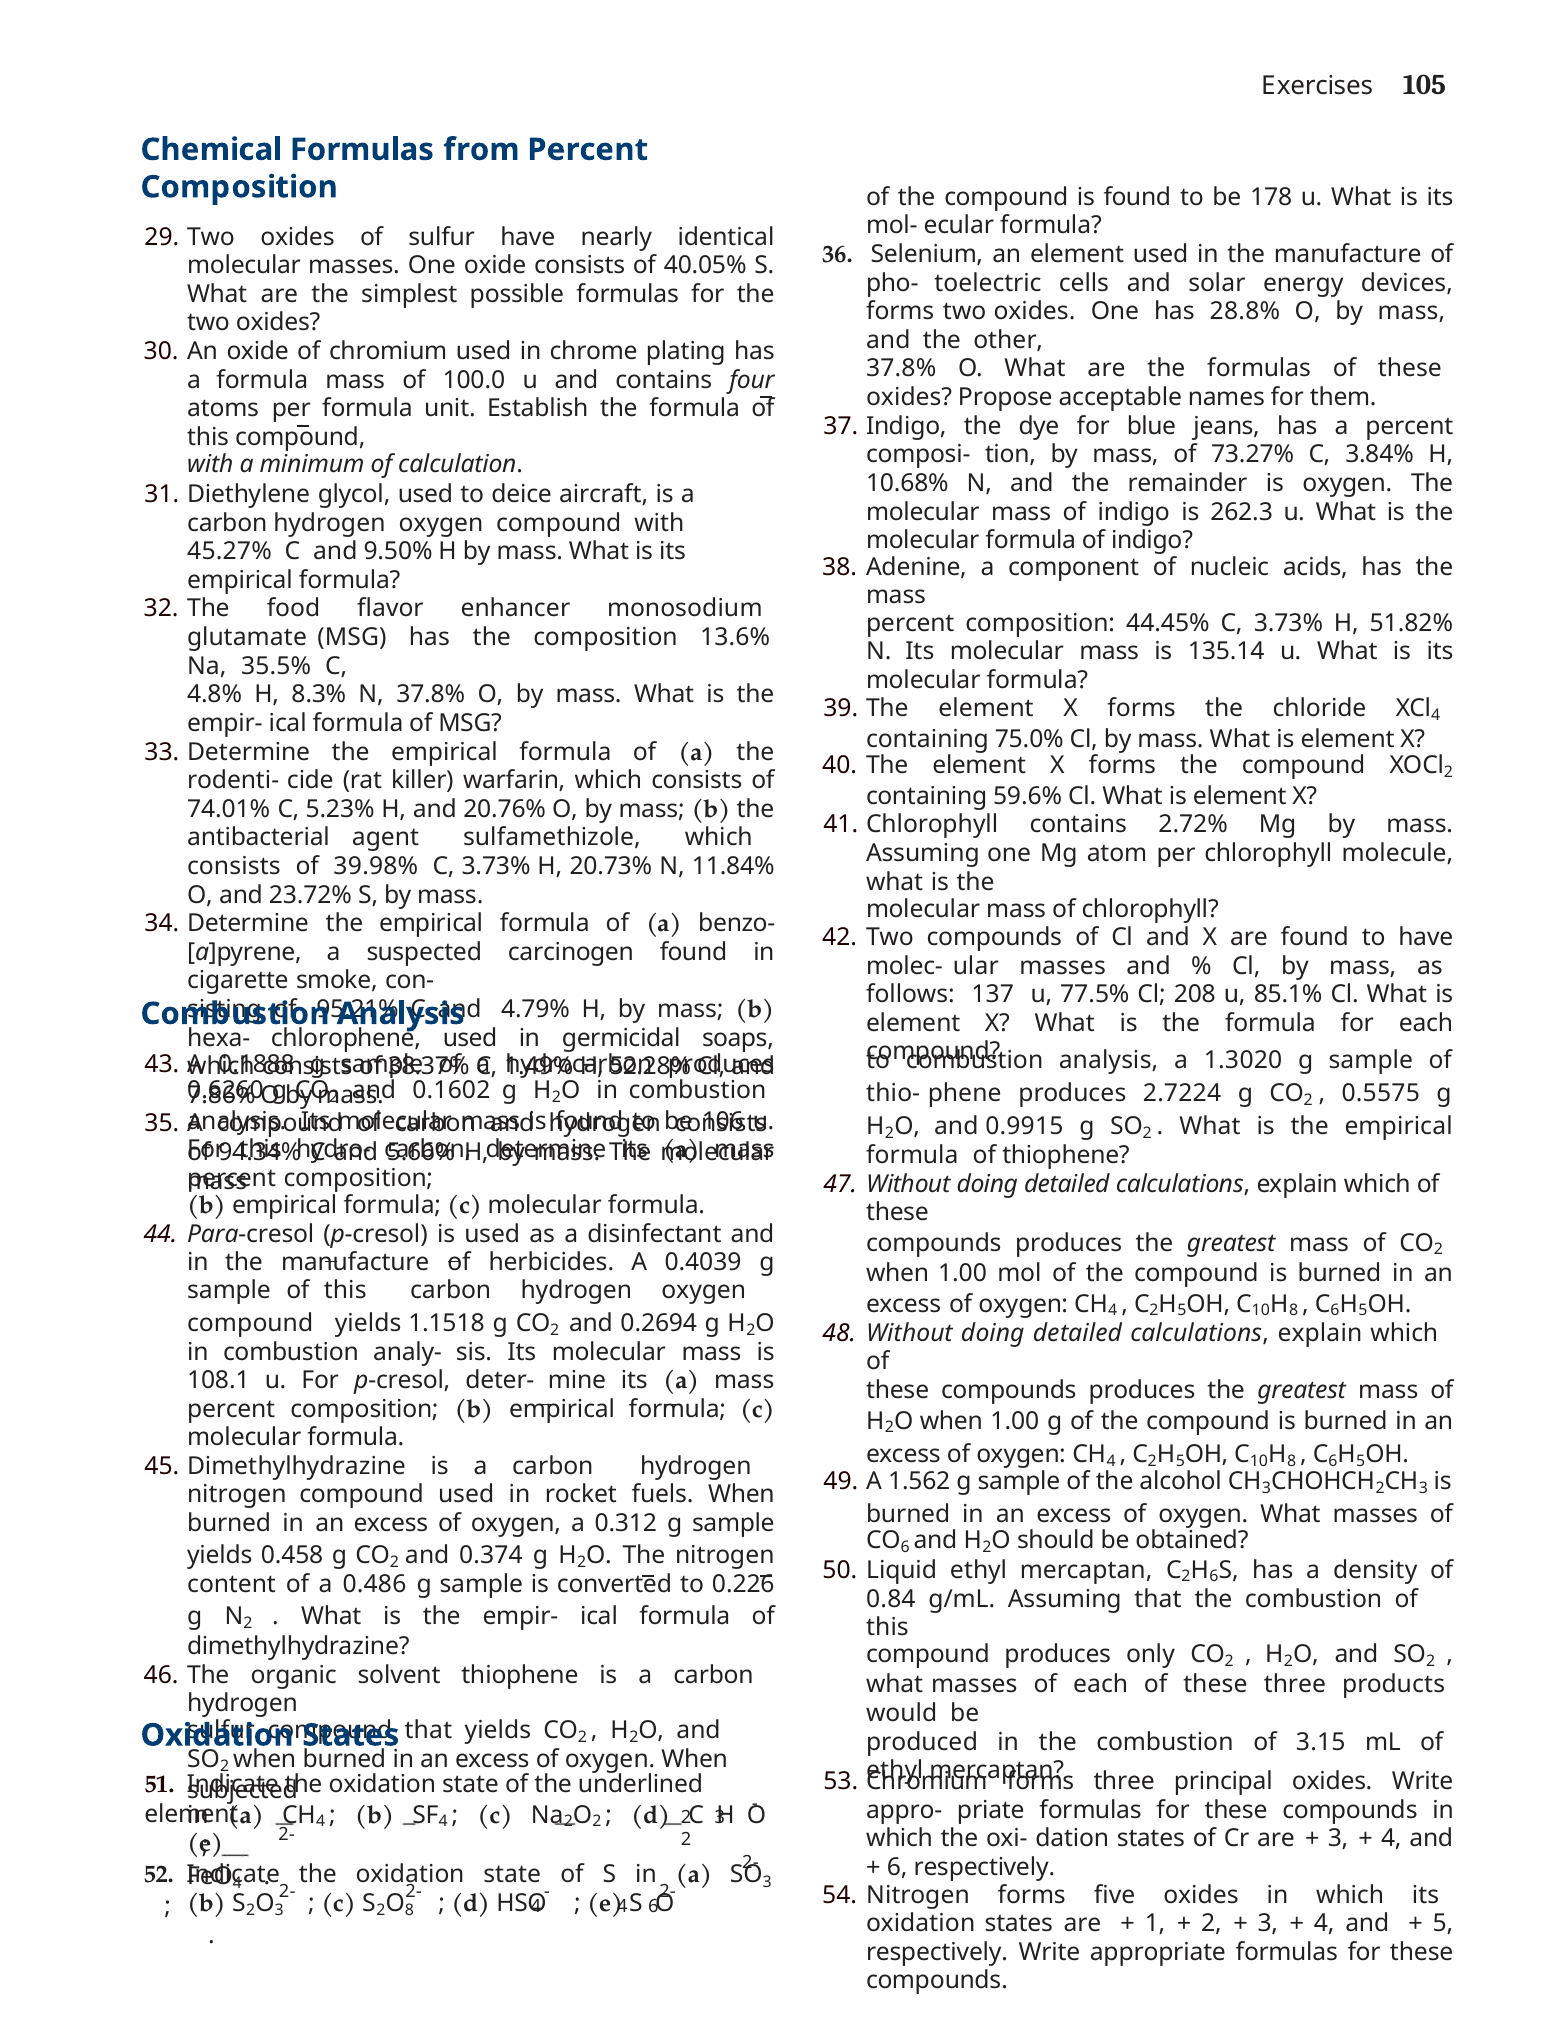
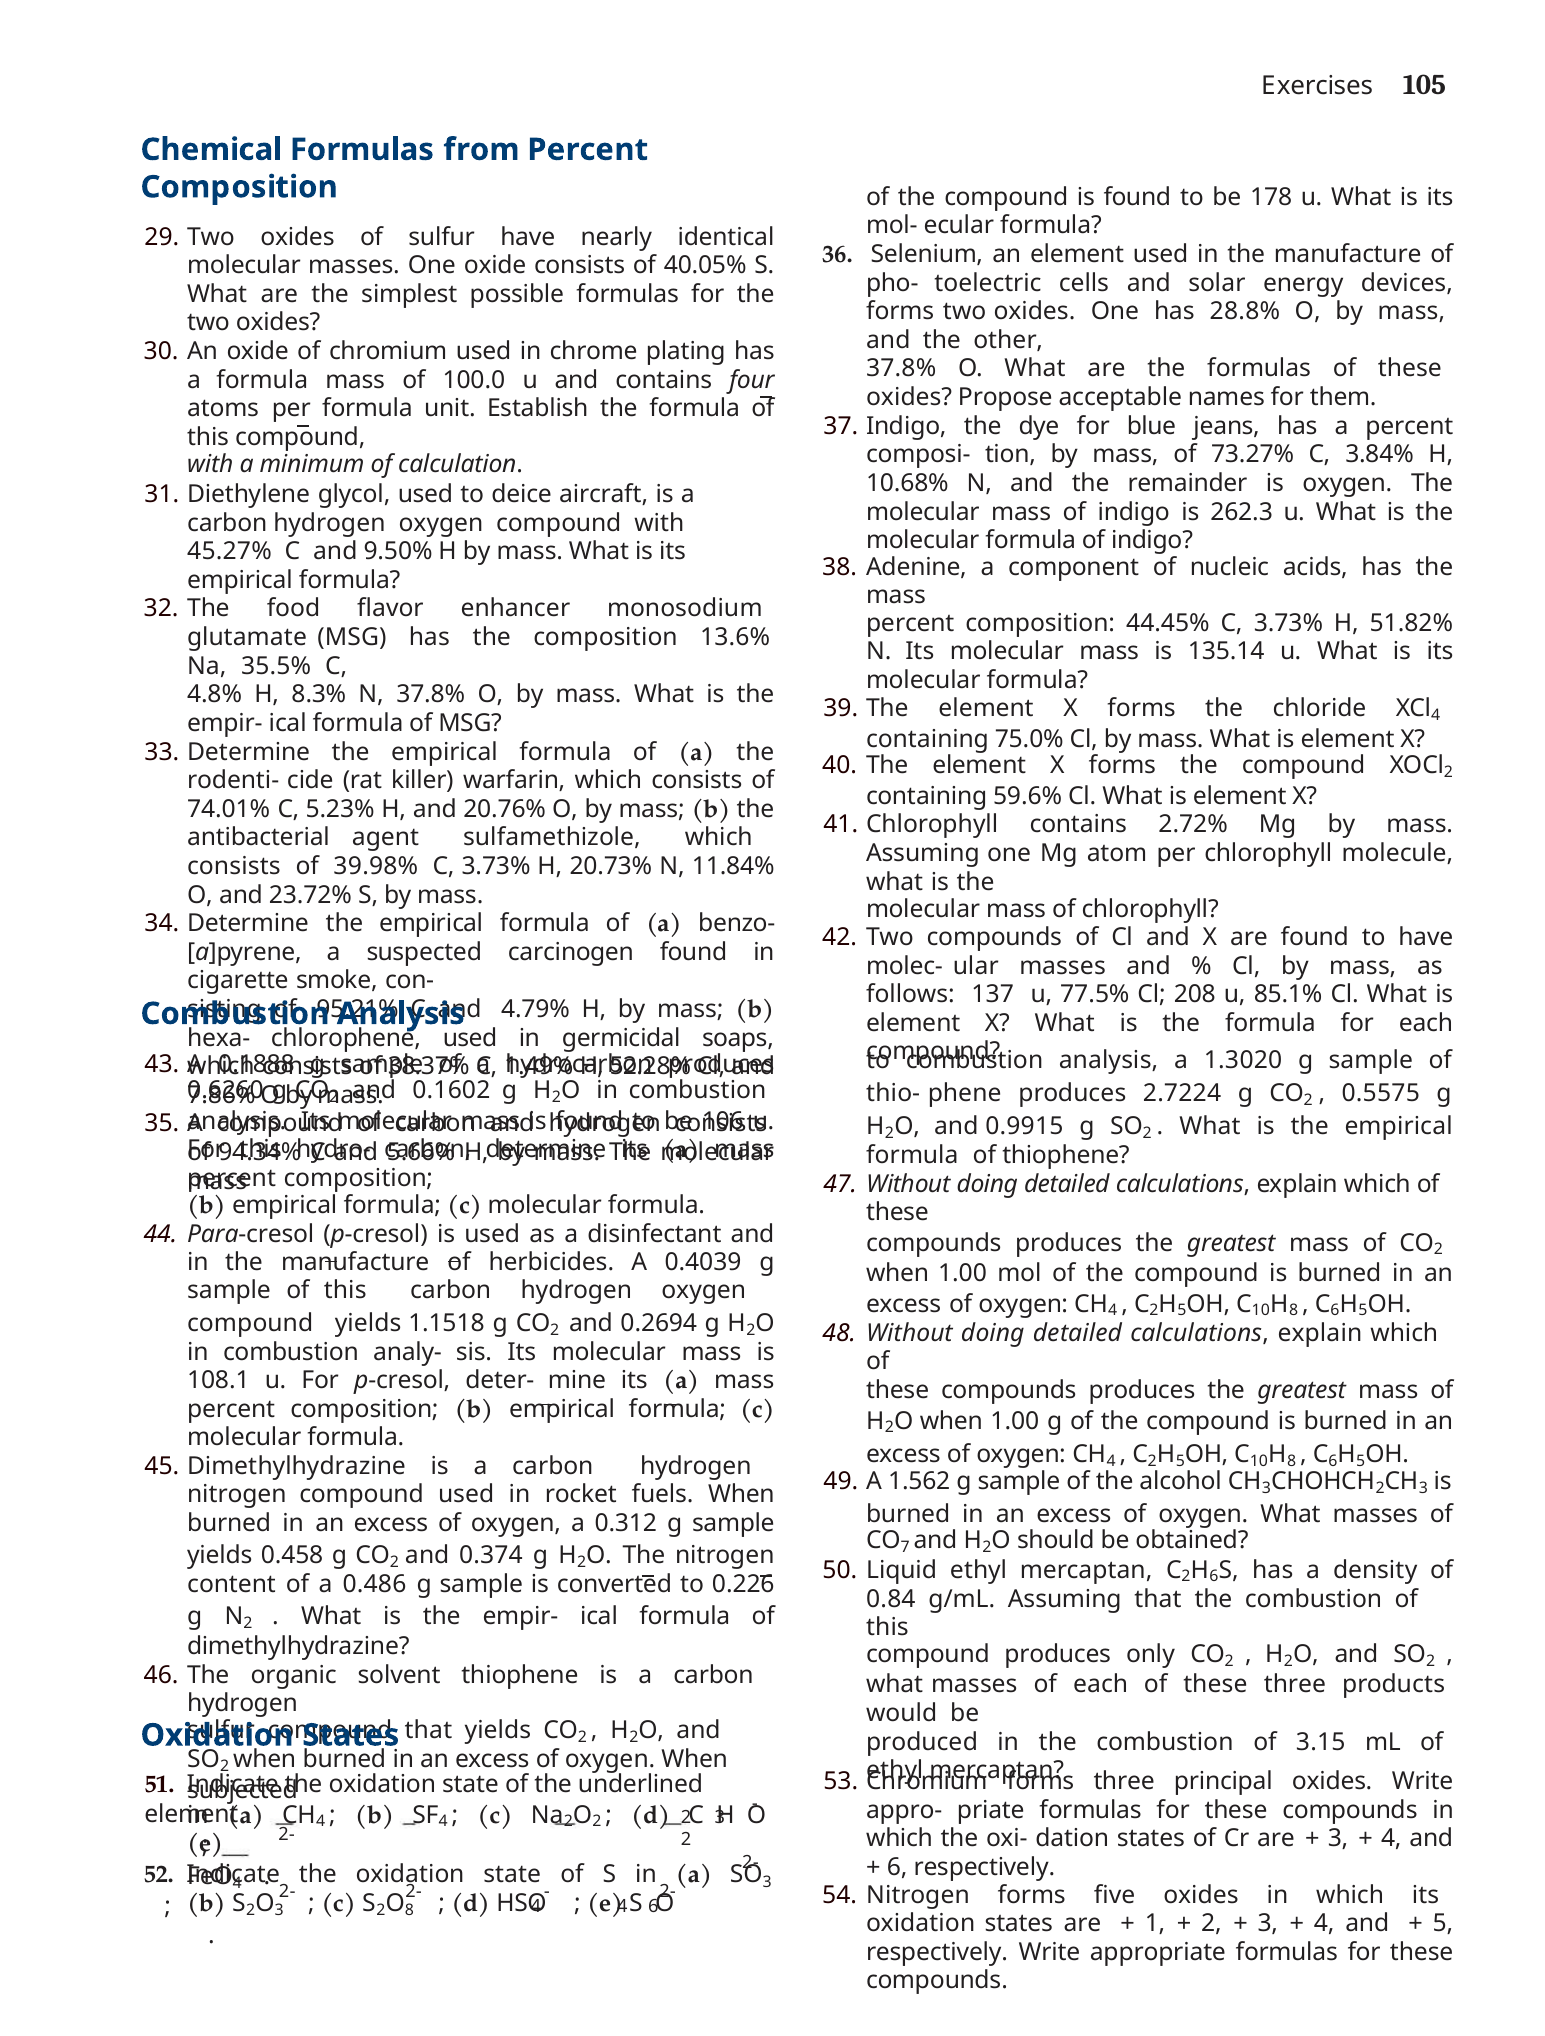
6: 6 -> 7 (905, 1548)
